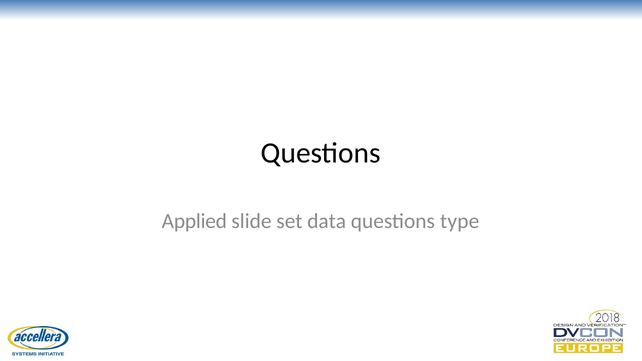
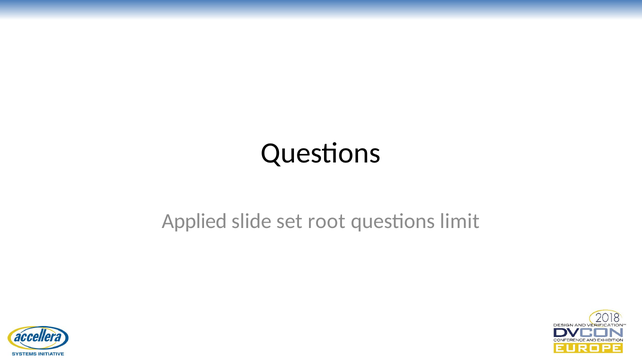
data: data -> root (327, 221)
type: type -> limit (460, 221)
